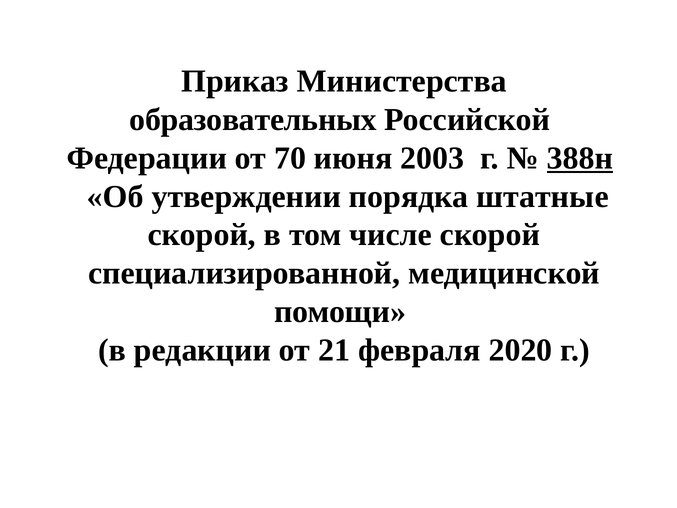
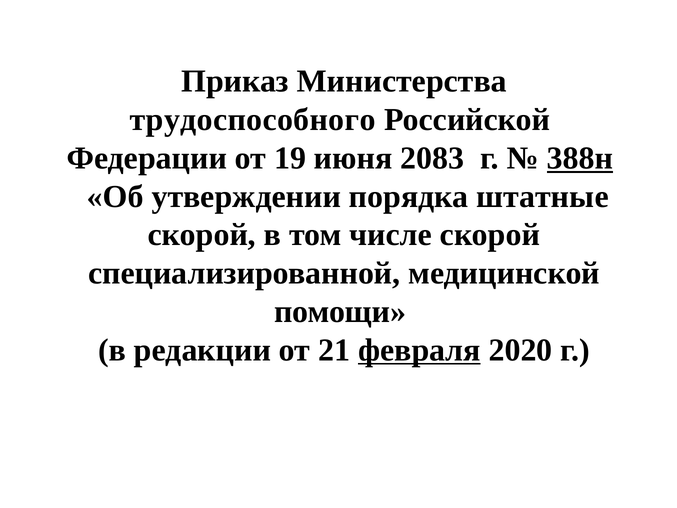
образовательных: образовательных -> трудоспособного (253, 120)
70: 70 -> 19 (290, 158)
2003: 2003 -> 2083 (432, 158)
февраля underline: none -> present (419, 350)
